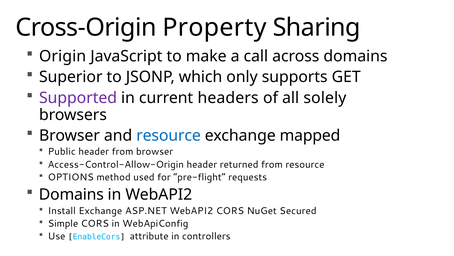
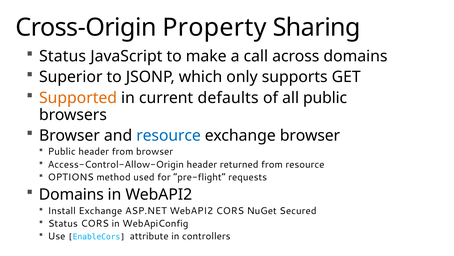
Origin: Origin -> Status (63, 56)
Supported colour: purple -> orange (78, 98)
headers: headers -> defaults (228, 98)
all solely: solely -> public (325, 98)
exchange mapped: mapped -> browser (310, 135)
Simple: Simple -> Status (63, 223)
